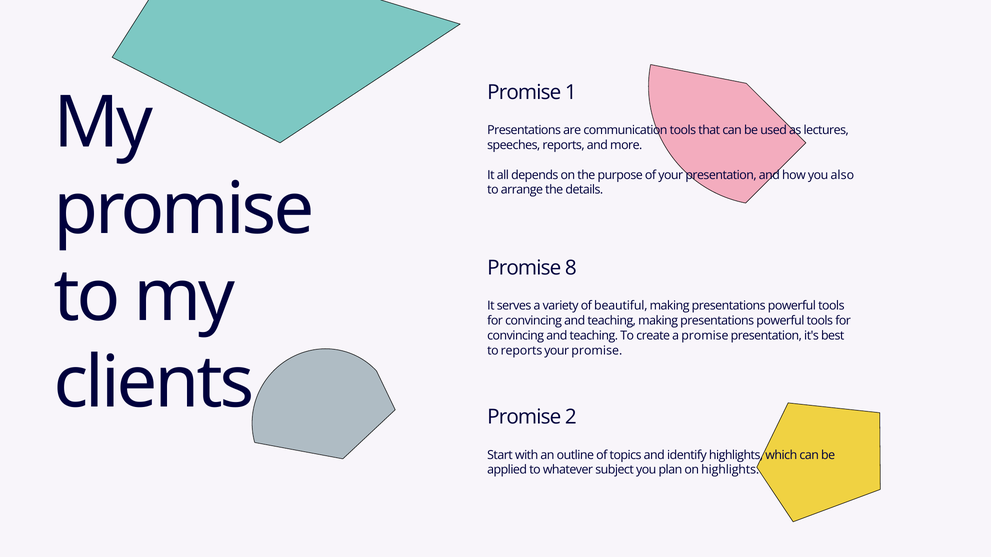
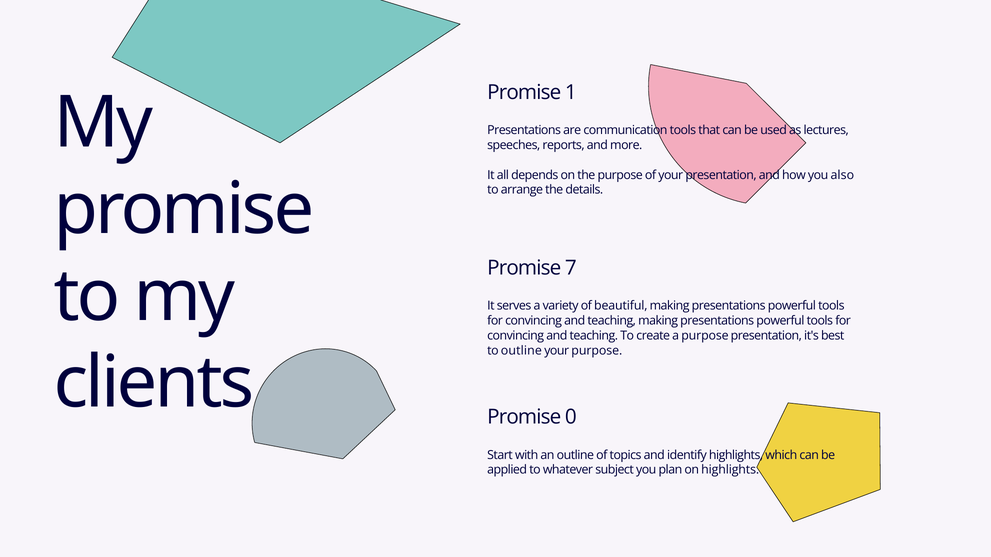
8: 8 -> 7 (571, 268)
a promise: promise -> purpose (705, 336)
to reports: reports -> outline (521, 351)
your promise: promise -> purpose (597, 351)
2: 2 -> 0 (571, 417)
